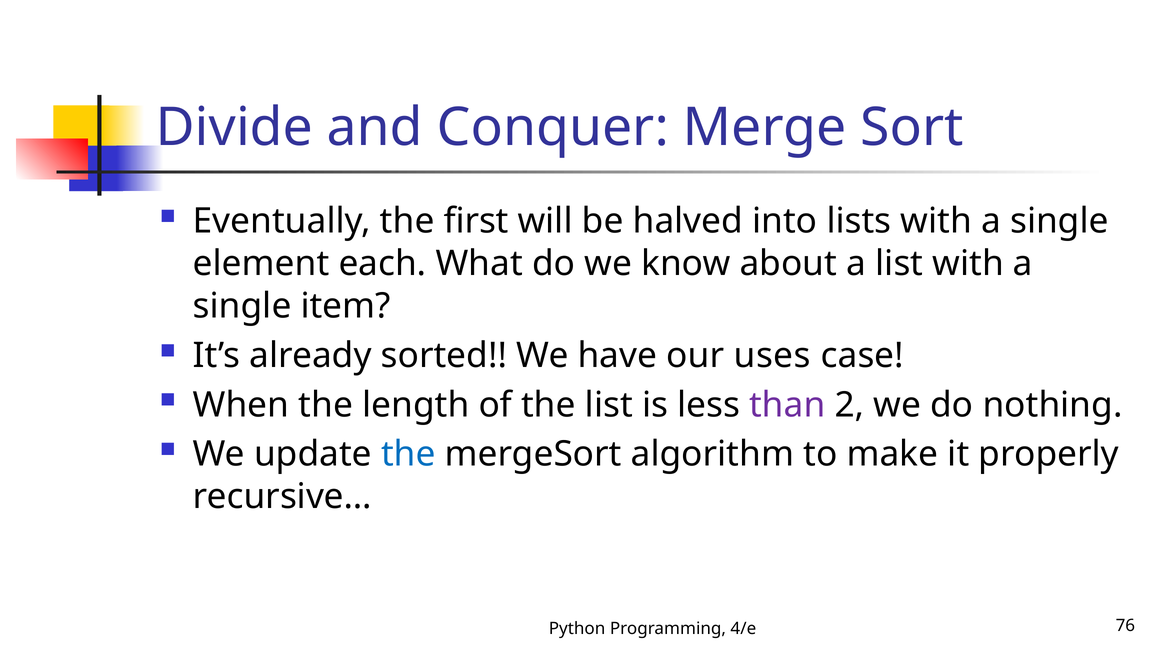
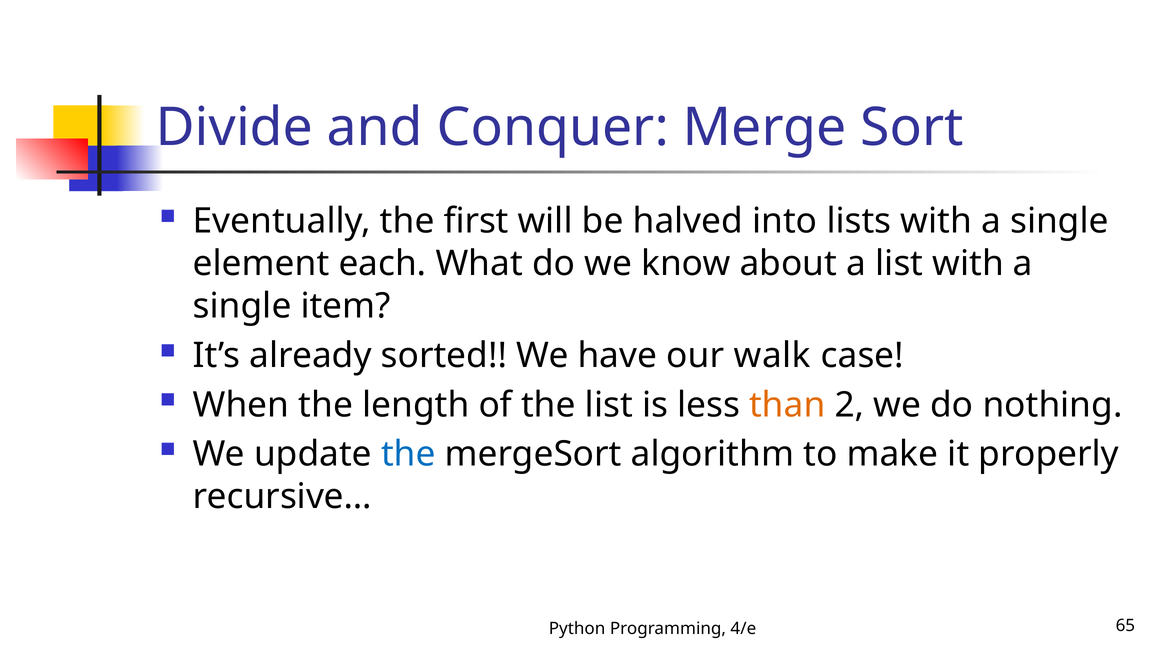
uses: uses -> walk (772, 356)
than colour: purple -> orange (787, 405)
76: 76 -> 65 (1125, 626)
